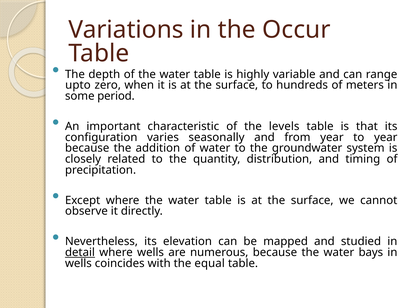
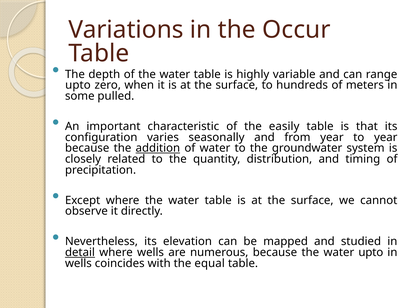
period: period -> pulled (116, 96)
levels: levels -> easily (284, 126)
addition underline: none -> present (158, 148)
water bays: bays -> upto (371, 253)
